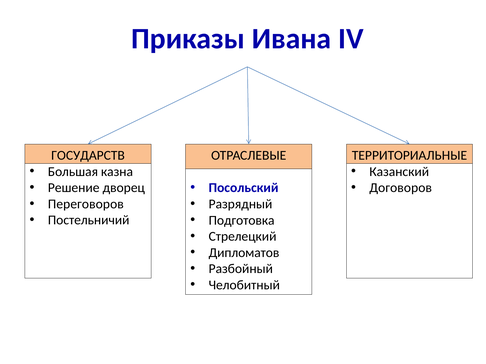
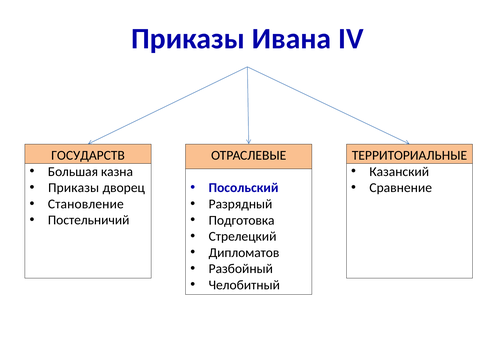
Решение: Решение -> Приказы (74, 188)
Договоров: Договоров -> Сравнение (401, 188)
Переговоров: Переговоров -> Становление (86, 204)
